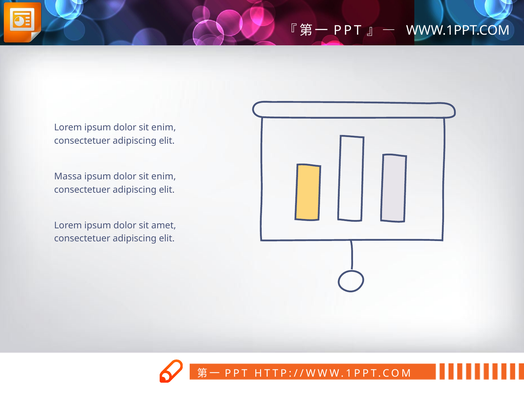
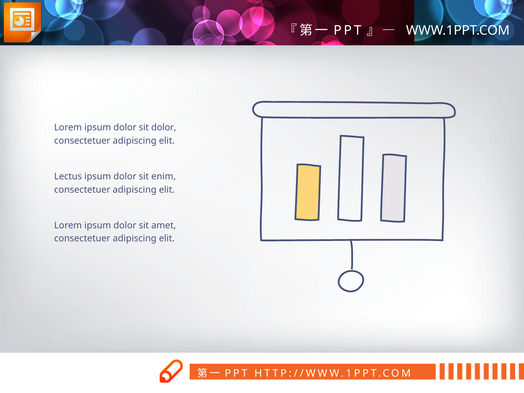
enim: enim -> dolor (164, 127)
Massa: Massa -> Lectus (68, 176)
